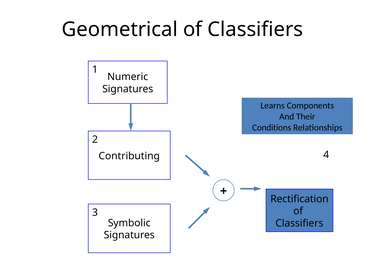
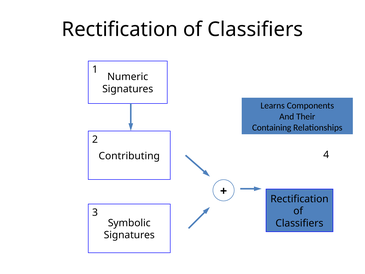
Geometrical: Geometrical -> Rectification (120, 29)
Conditions: Conditions -> Containing (272, 127)
